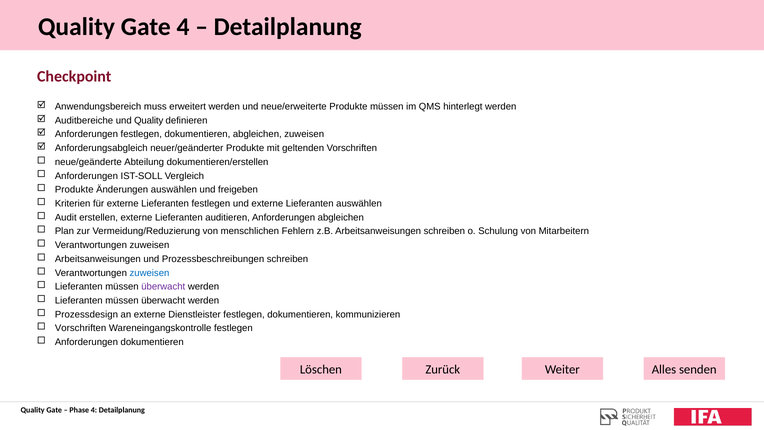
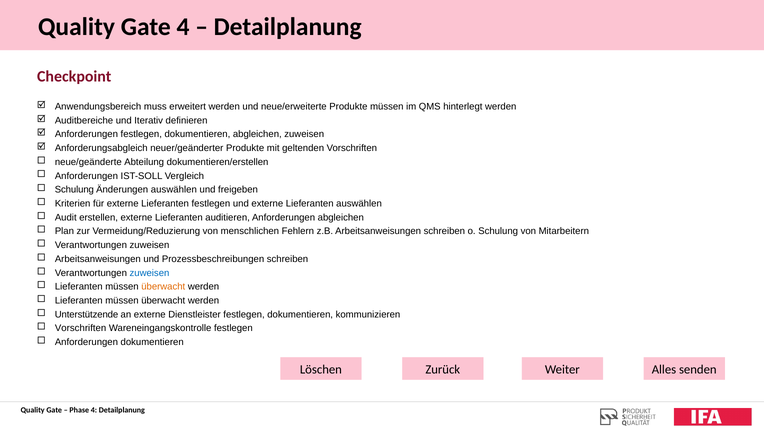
und Quality: Quality -> Iterativ (149, 120)
Produkte: Produkte -> Schulung (74, 190)
überwacht colour: purple -> orange (163, 287)
Prozessdesign: Prozessdesign -> Unterstützende (87, 314)
